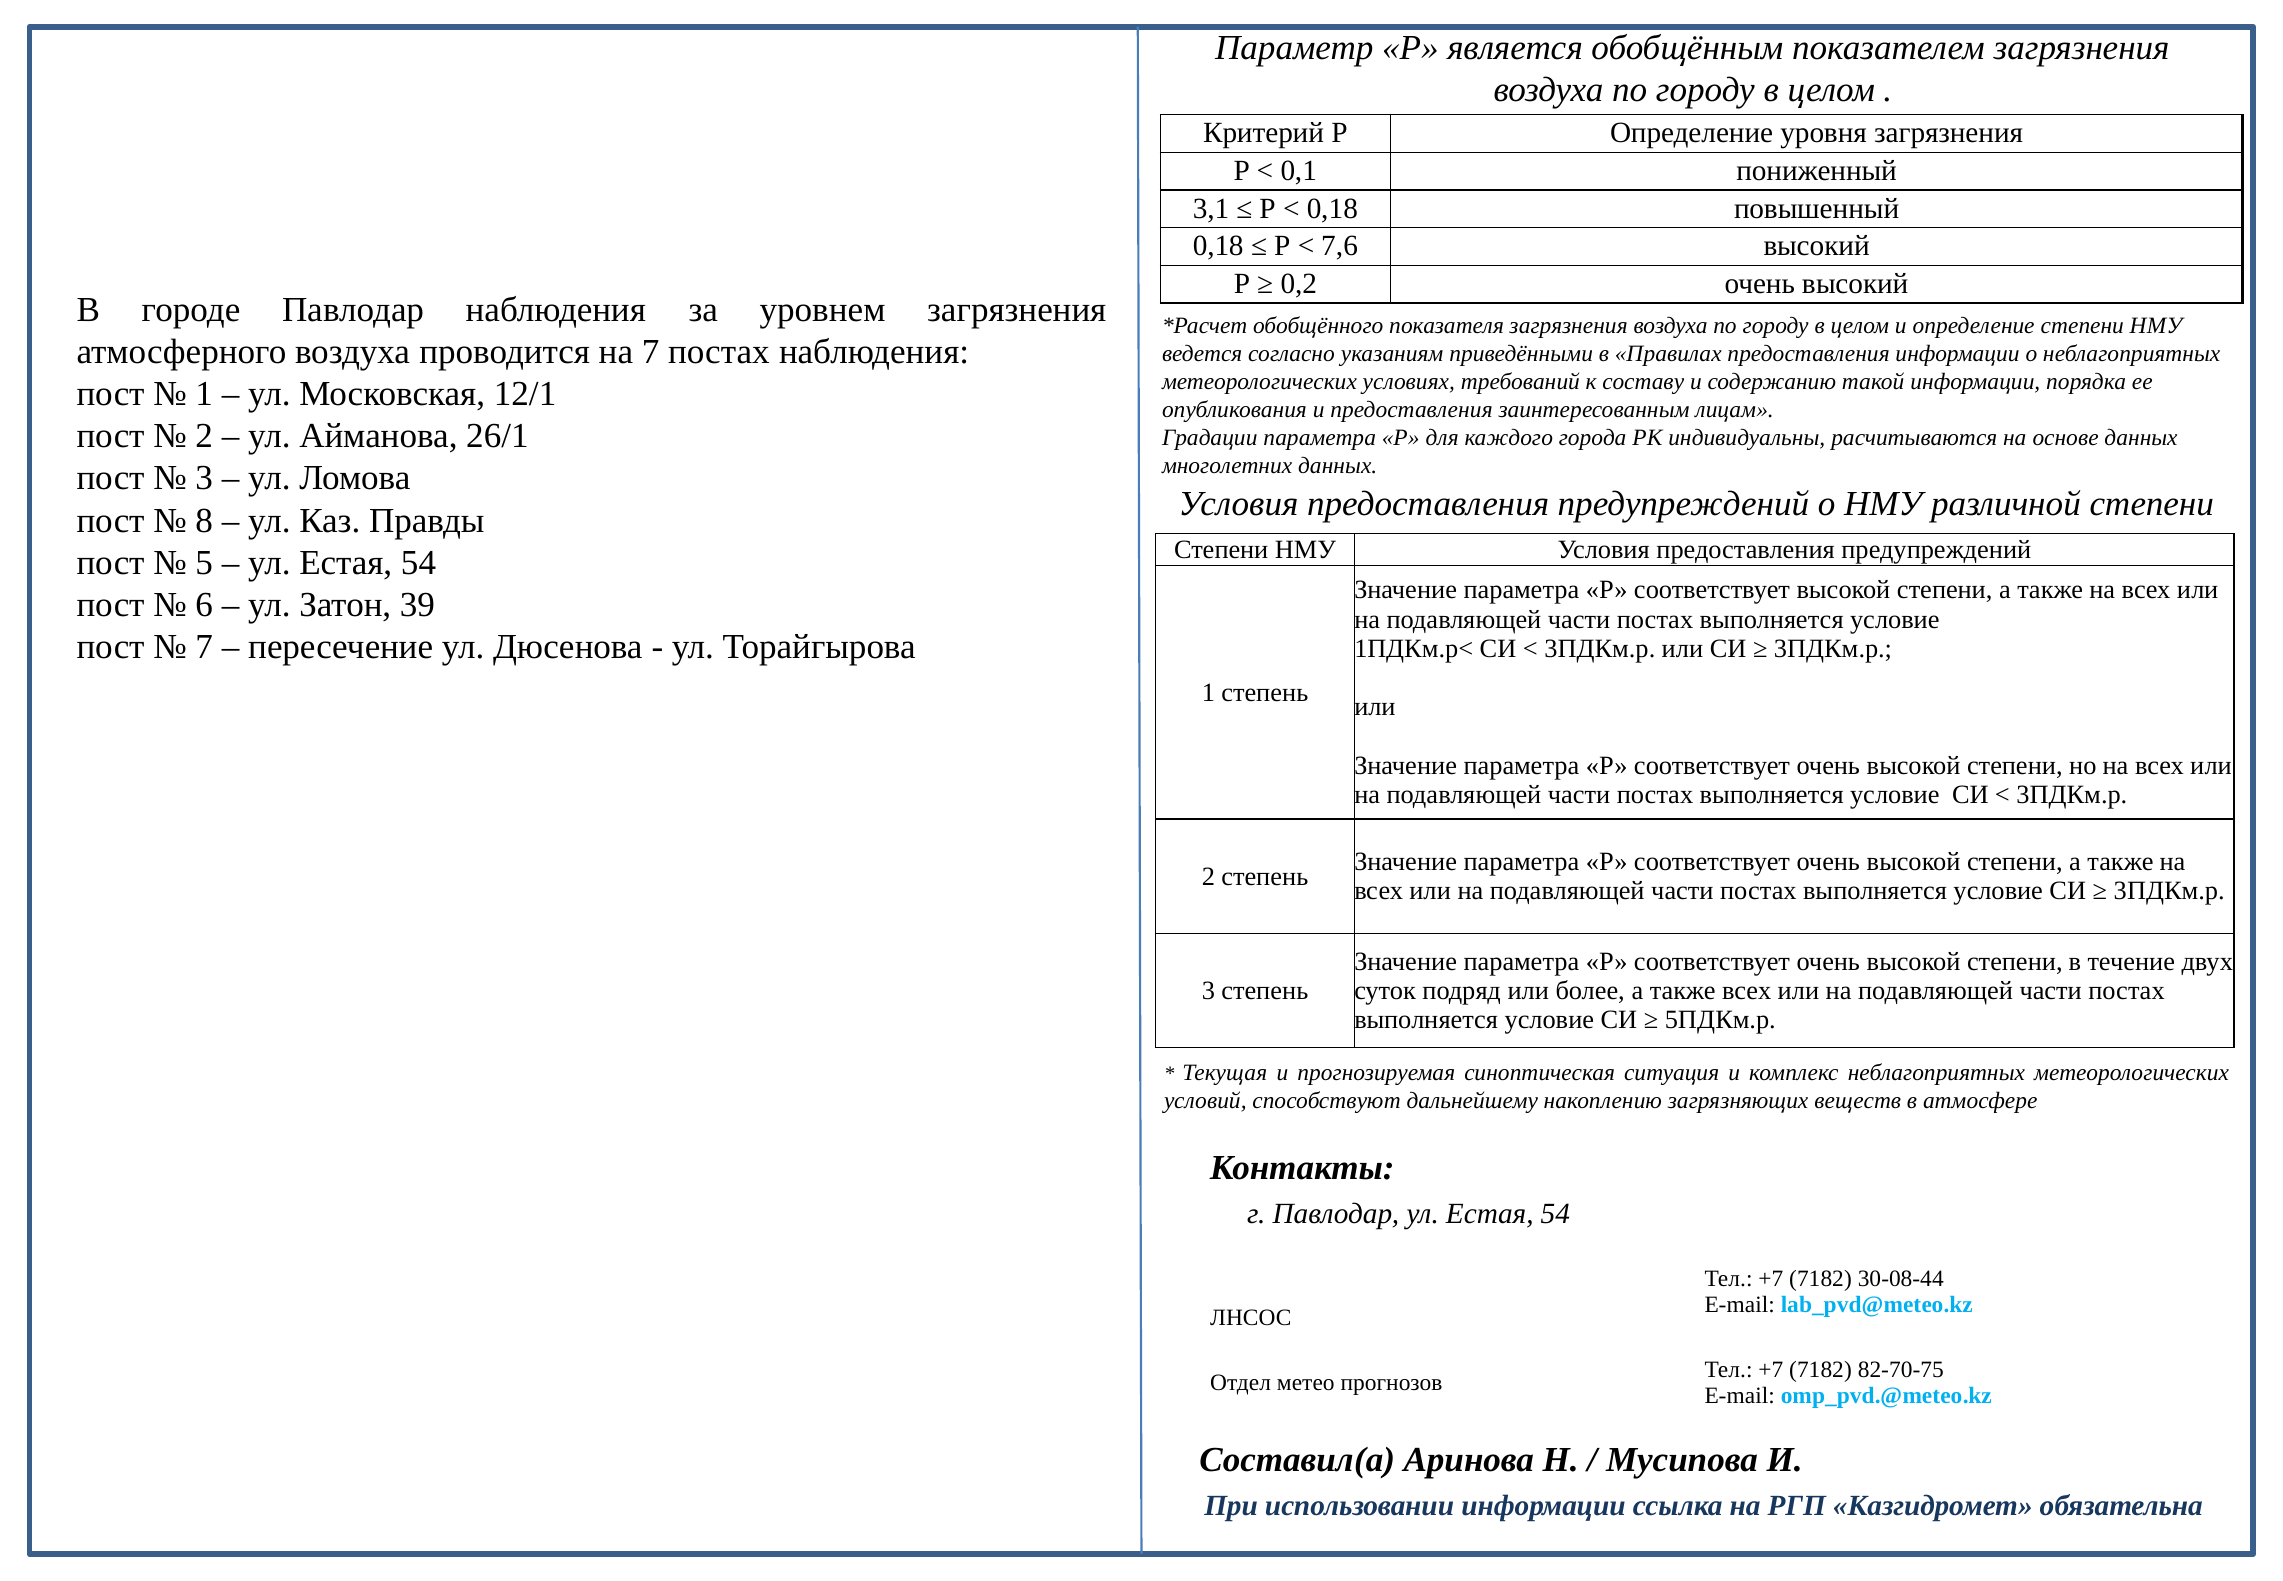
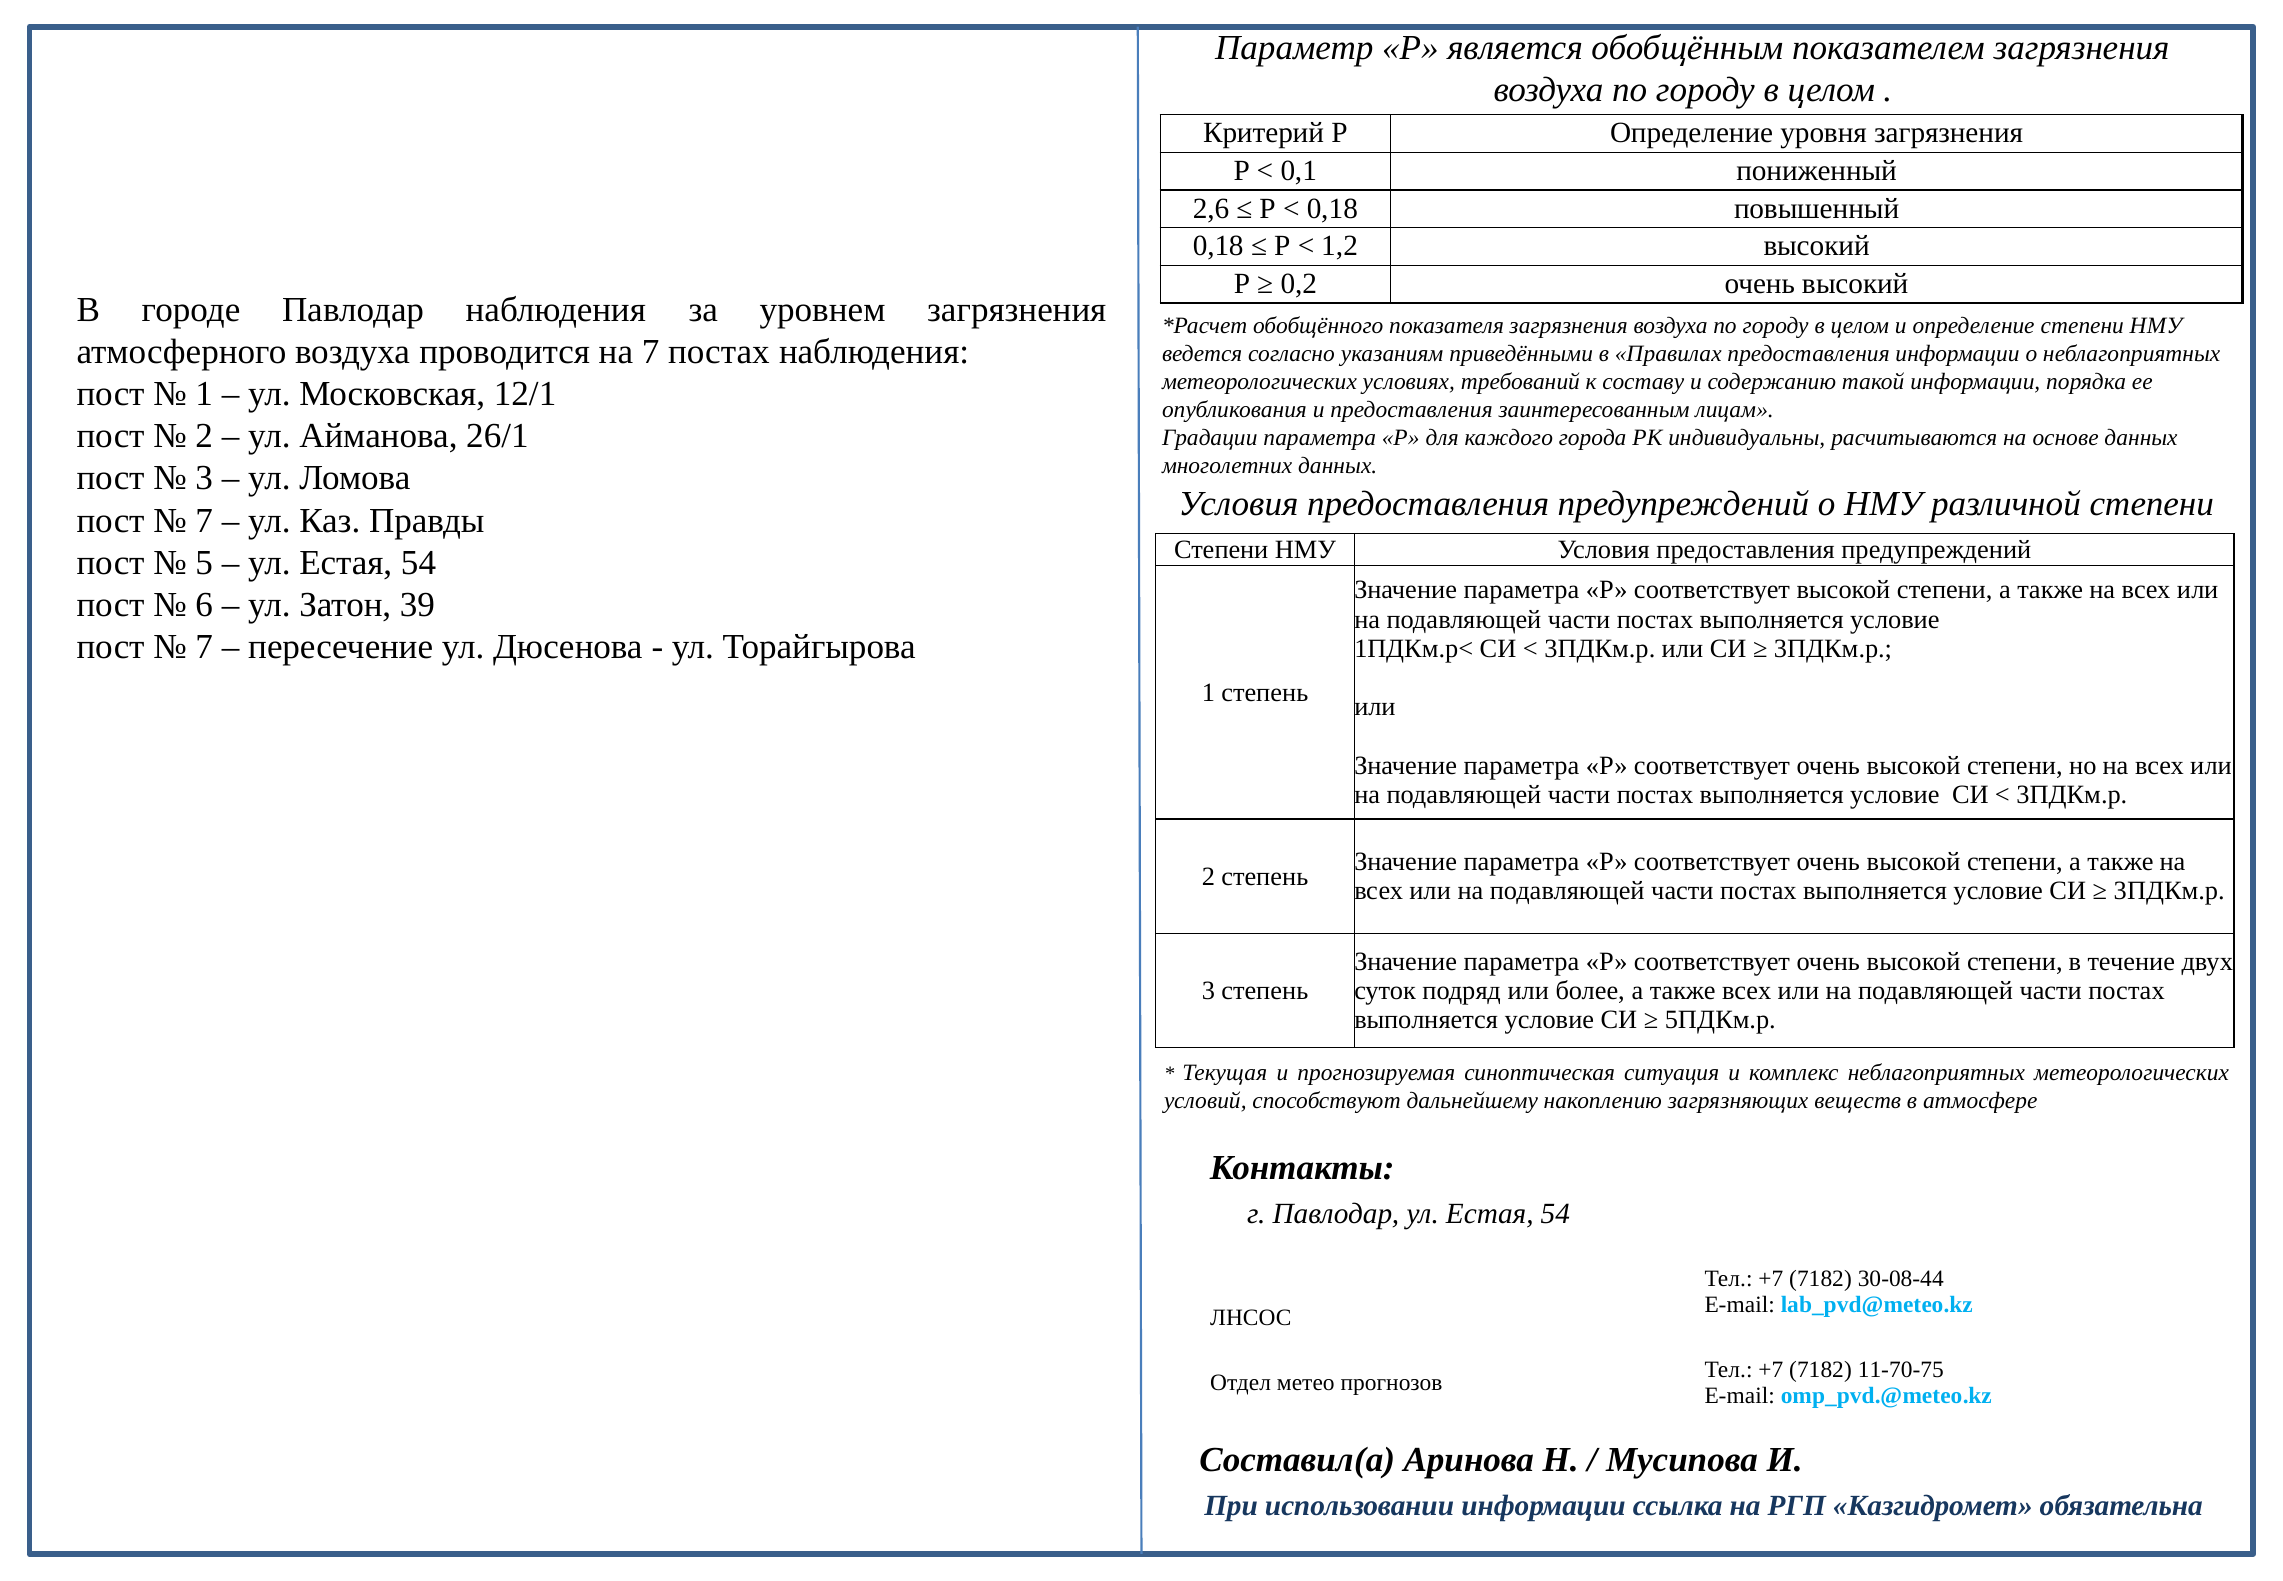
3,1: 3,1 -> 2,6 (1211, 209)
7,6: 7,6 -> 1,2 (1340, 246)
8: 8 -> 7 (204, 520)
82-70-75: 82-70-75 -> 11-70-75 (1901, 1369)
